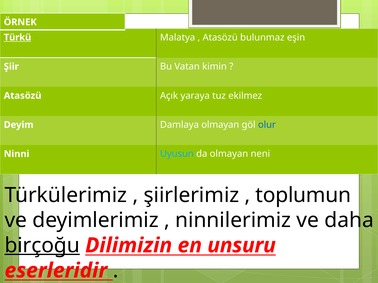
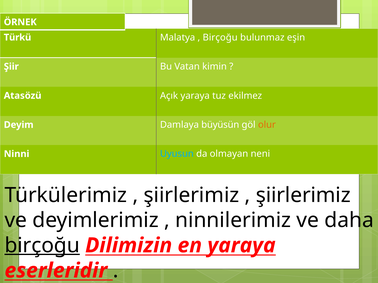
Türkü underline: present -> none (17, 37)
Atasözü: Atasözü -> Birçoğu (220, 37)
Damlaya olmayan: olmayan -> büyüsün (220, 125)
olur colour: blue -> orange (267, 125)
toplumun: toplumun -> şiirlerimiz (303, 195)
en unsuru: unsuru -> yaraya (241, 246)
